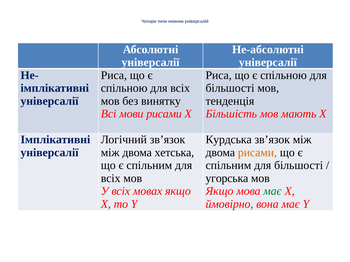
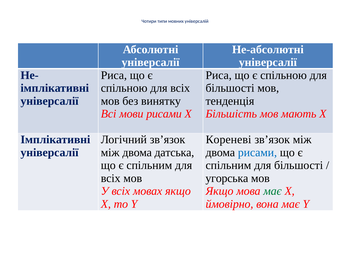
Курдська: Курдська -> Кореневі (229, 140)
хетська: хетська -> датська (174, 153)
рисами colour: orange -> blue (257, 153)
